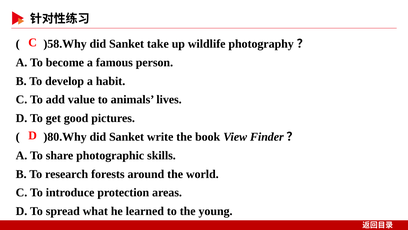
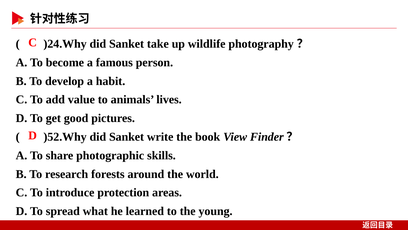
)58.Why: )58.Why -> )24.Why (65, 44)
)80.Why: )80.Why -> )52.Why (65, 137)
